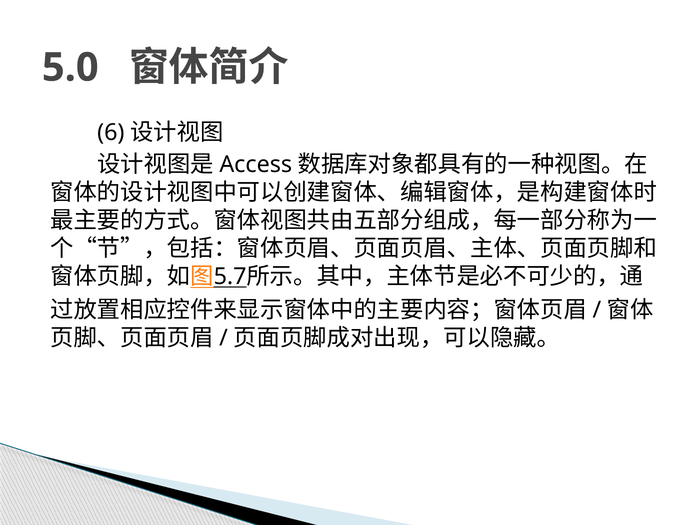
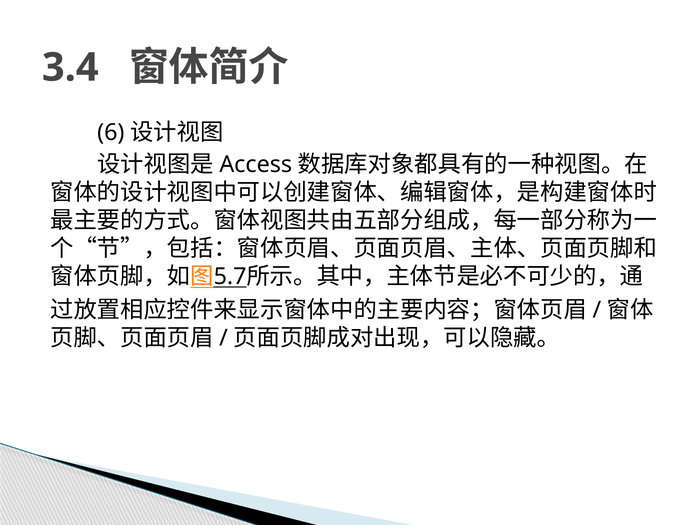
5.0: 5.0 -> 3.4 (70, 68)
